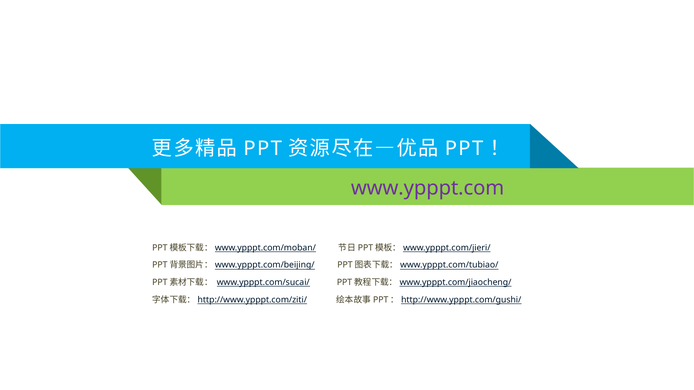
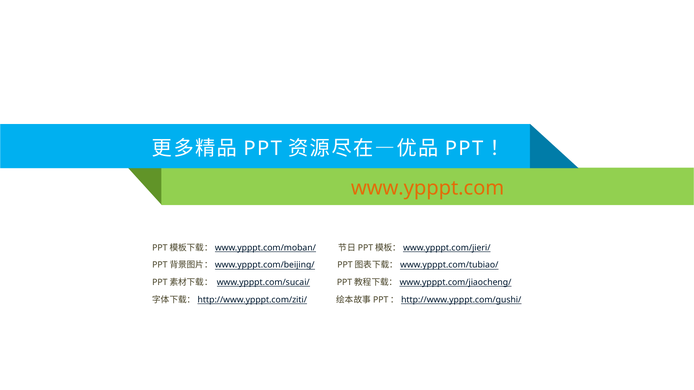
www.ypppt.com colour: purple -> orange (428, 188)
